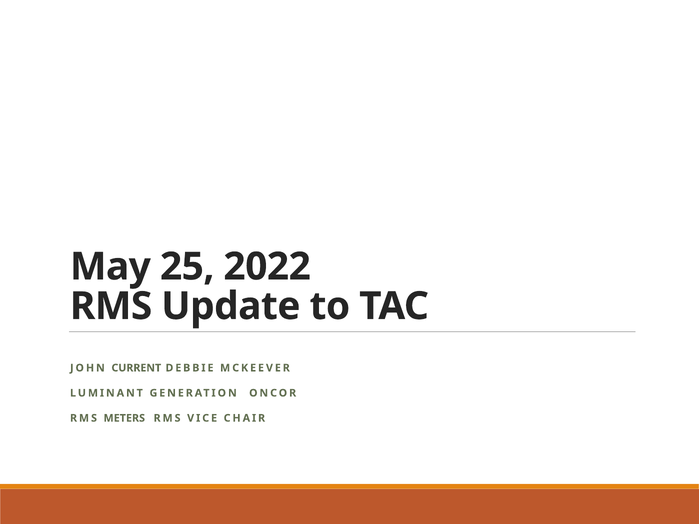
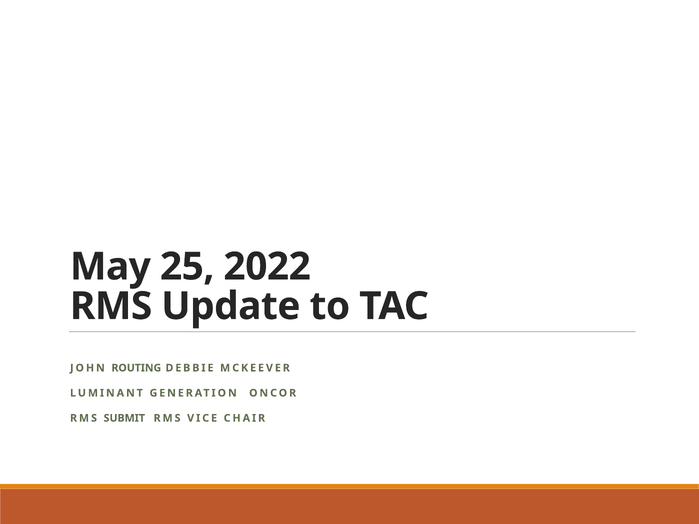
CURRENT: CURRENT -> ROUTING (136, 368)
METERS: METERS -> SUBMIT (124, 418)
